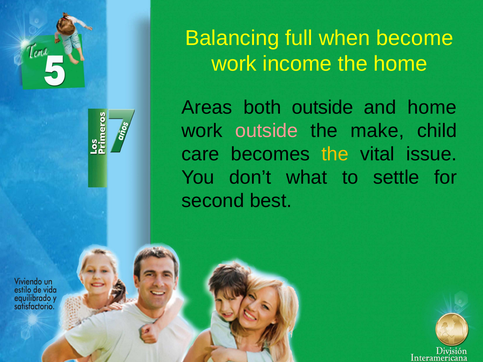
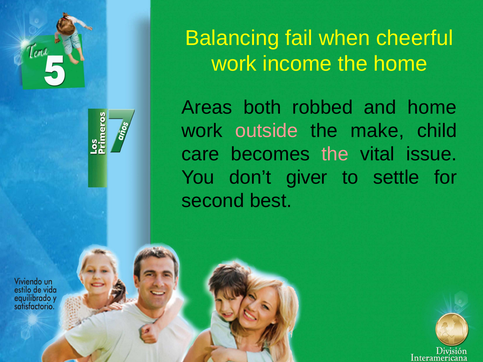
full: full -> fail (299, 38)
become: become -> cheerful (415, 38)
both outside: outside -> robbed (323, 108)
the colour: yellow -> pink (335, 154)
what: what -> giver (307, 178)
